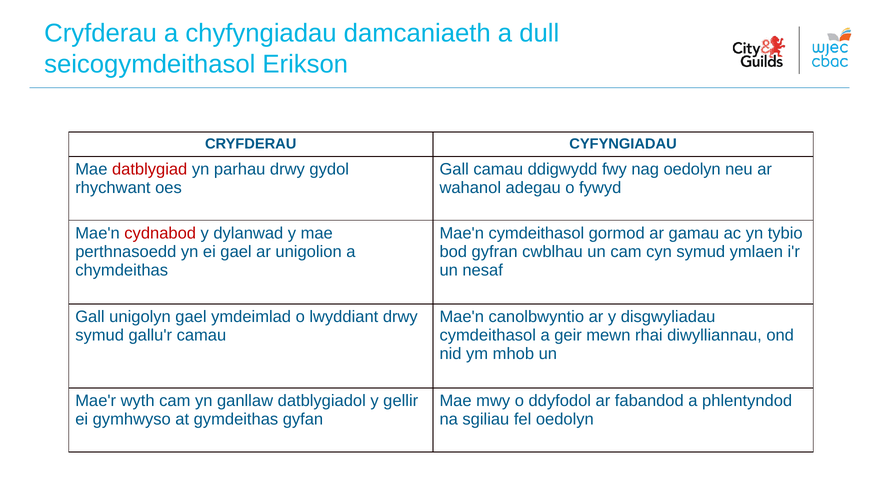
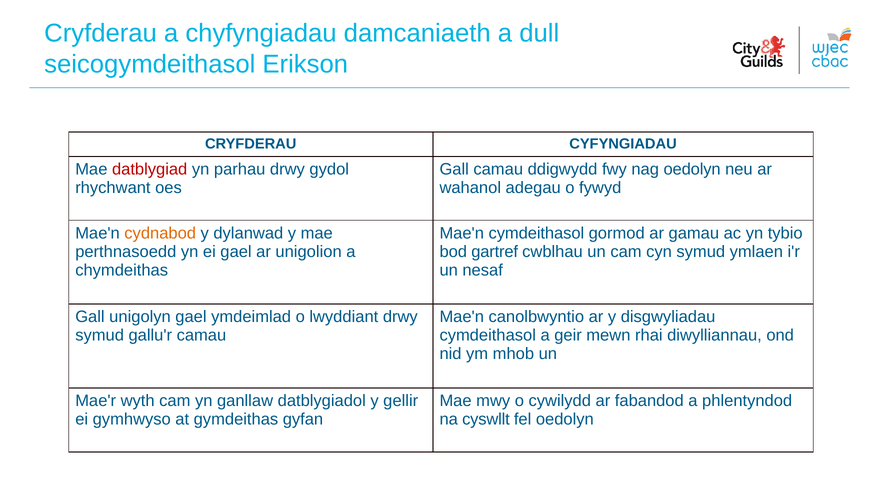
cydnabod colour: red -> orange (160, 233)
gyfran: gyfran -> gartref (495, 252)
ddyfodol: ddyfodol -> cywilydd (560, 401)
sgiliau: sgiliau -> cyswllt (486, 419)
